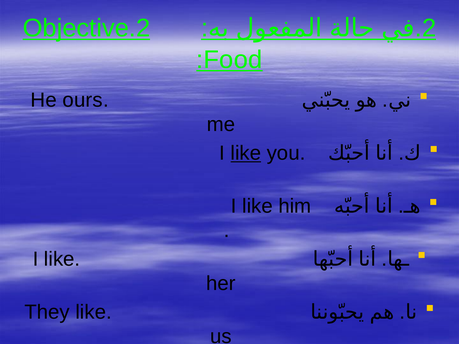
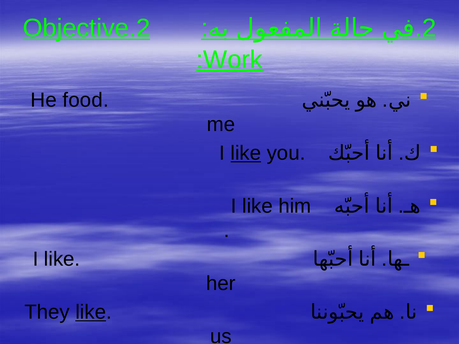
Food: Food -> Work (233, 60)
ours: ours -> food (83, 100)
like underline: none -> present (91, 312)
